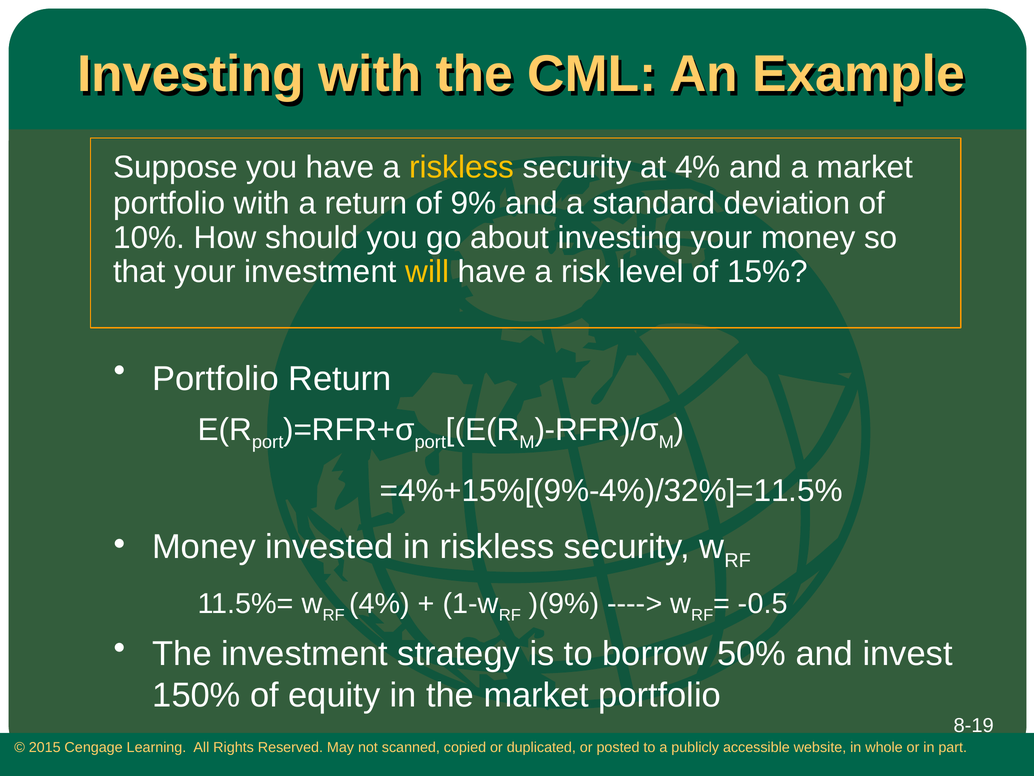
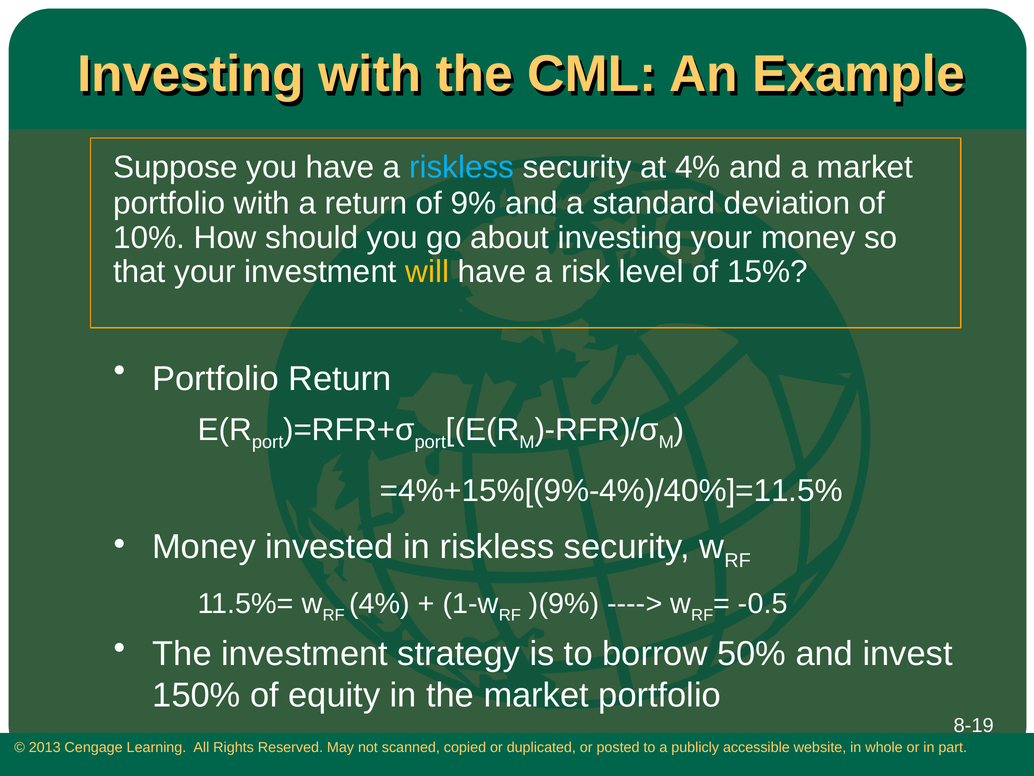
riskless colour: yellow -> light blue (462, 167)
=4%+15%[(9%-4%)/32%]=11.5%: =4%+15%[(9%-4%)/32%]=11.5% -> =4%+15%[(9%-4%)/40%]=11.5% (611, 491)
2015: 2015 -> 2013 (45, 747)
